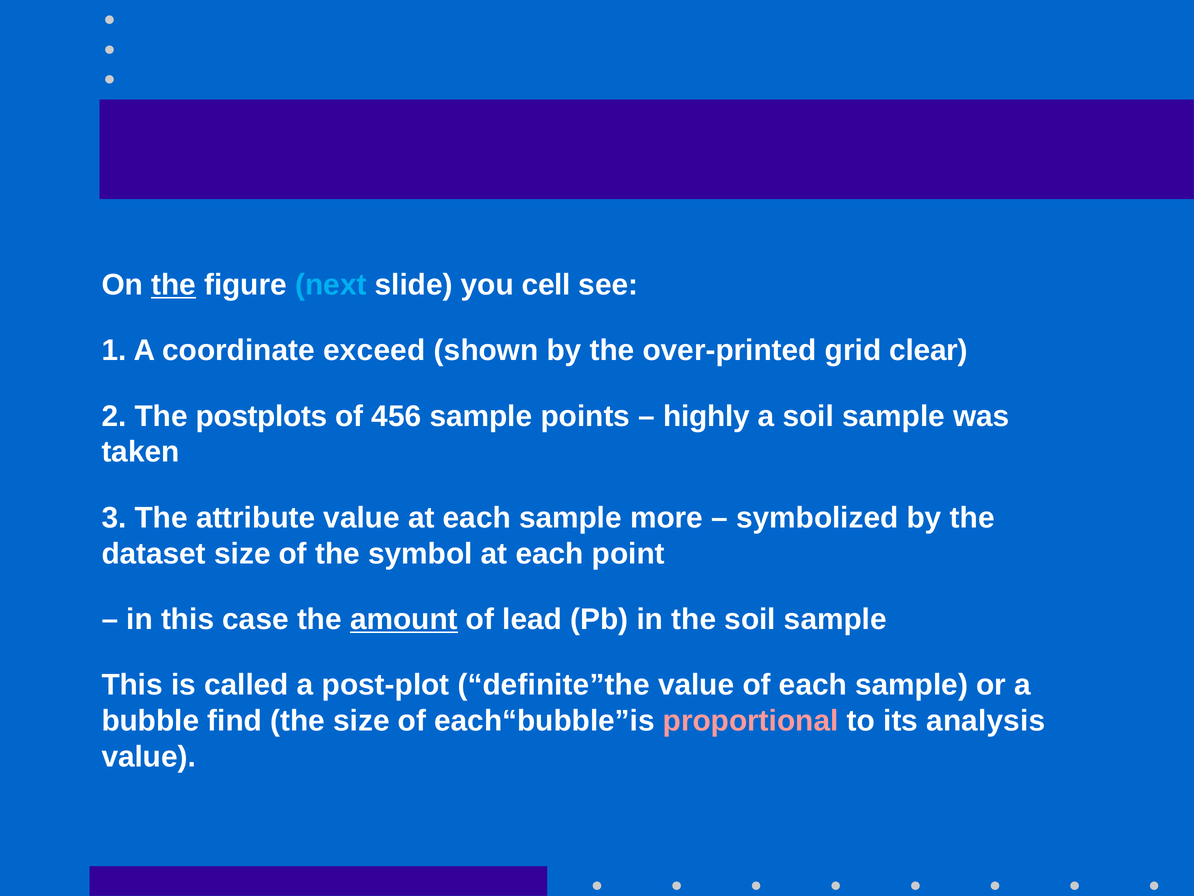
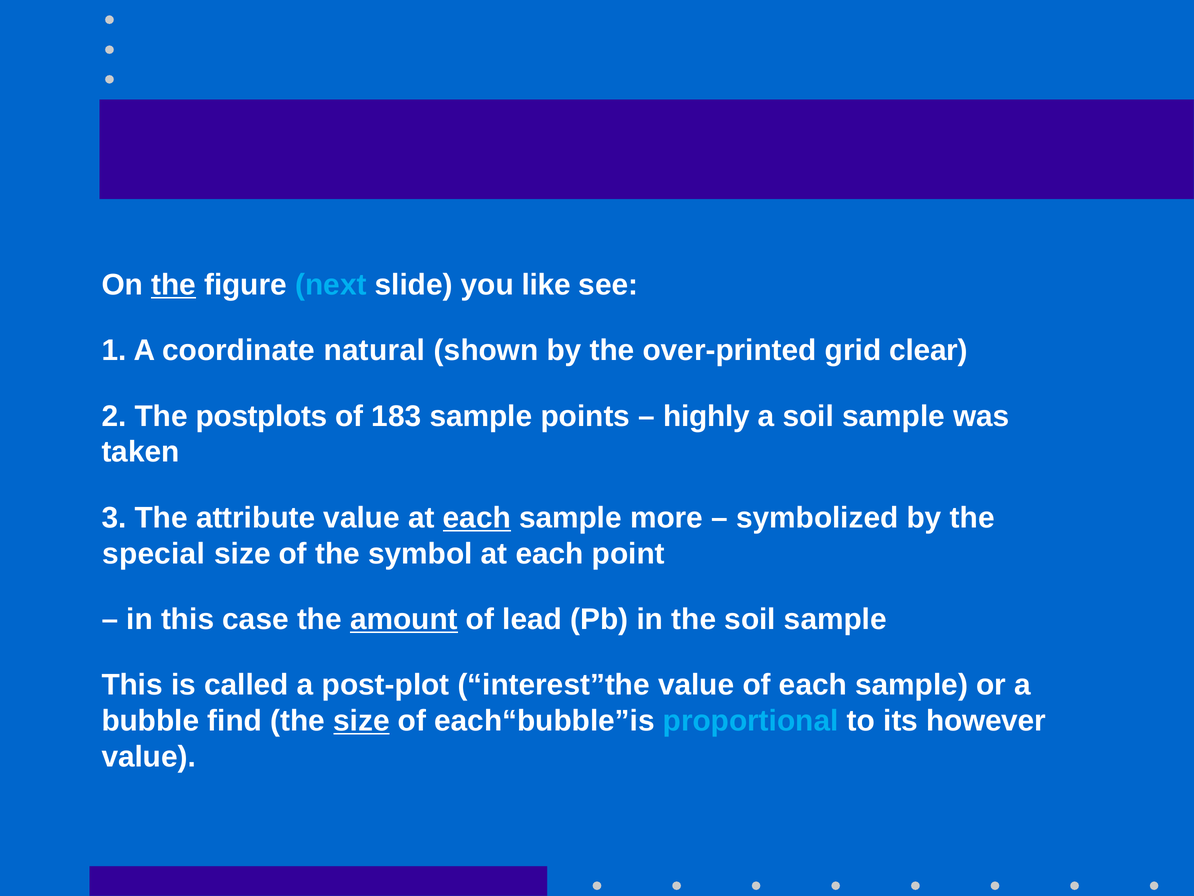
cell: cell -> like (546, 285)
exceed: exceed -> natural (374, 350)
456: 456 -> 183 (396, 416)
each underline: none -> present (477, 518)
dataset: dataset -> special (154, 553)
definite”the: definite”the -> interest”the (554, 685)
size underline: none -> present (361, 721)
proportional colour: pink -> light blue (751, 721)
analysis: analysis -> however (986, 721)
